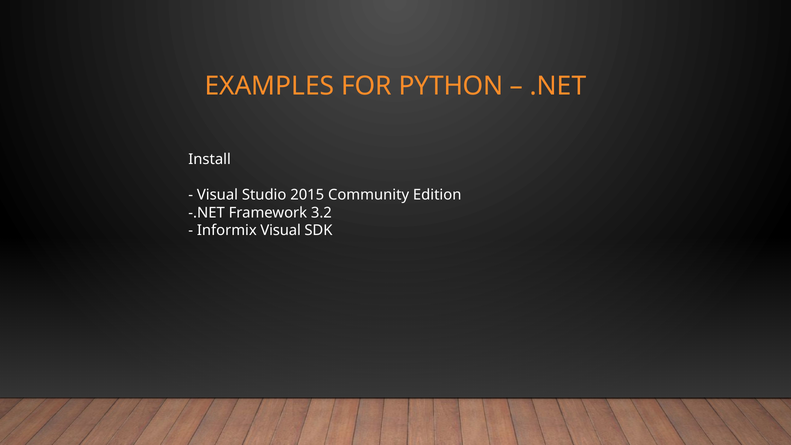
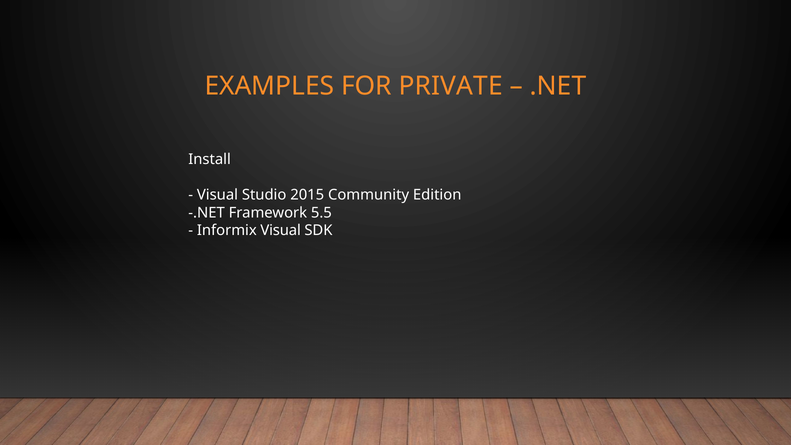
PYTHON: PYTHON -> PRIVATE (451, 86)
3.2: 3.2 -> 5.5 (321, 213)
